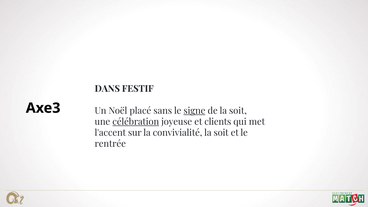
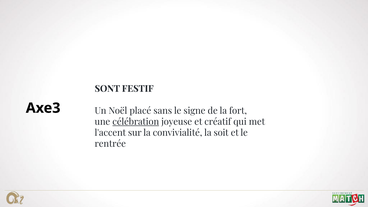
DANS: DANS -> SONT (107, 89)
signe underline: present -> none (194, 111)
de la soit: soit -> fort (238, 111)
clients: clients -> créatif (218, 122)
